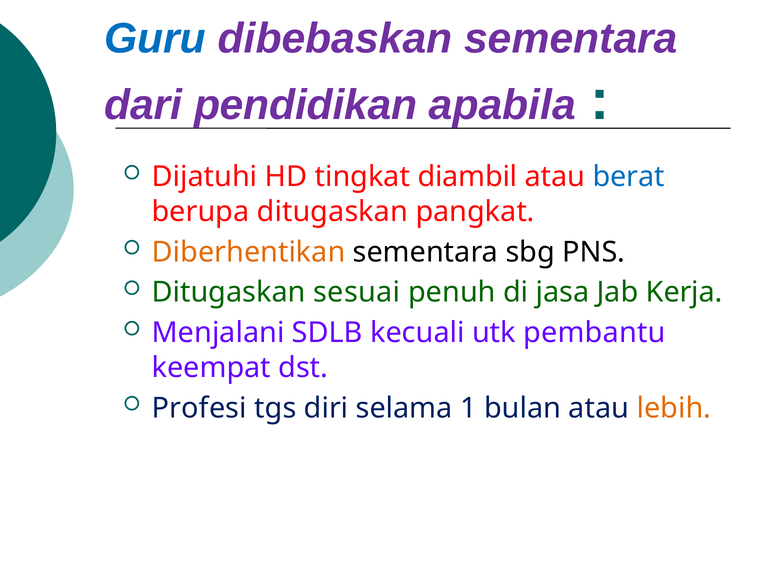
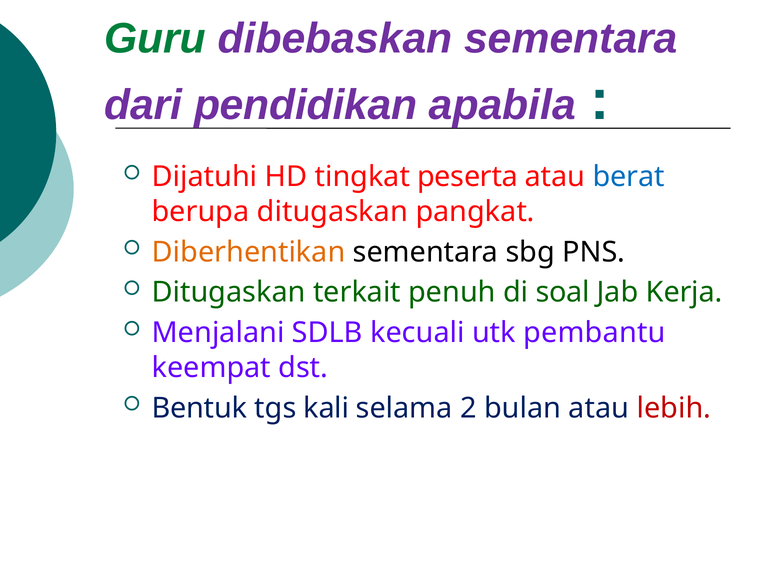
Guru colour: blue -> green (155, 39)
diambil: diambil -> peserta (467, 177)
sesuai: sesuai -> terkait (357, 292)
jasa: jasa -> soal (563, 292)
Profesi: Profesi -> Bentuk (199, 408)
diri: diri -> kali (326, 408)
1: 1 -> 2 (468, 408)
lebih colour: orange -> red (674, 408)
